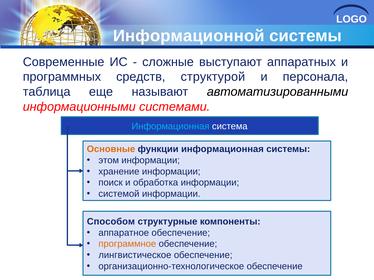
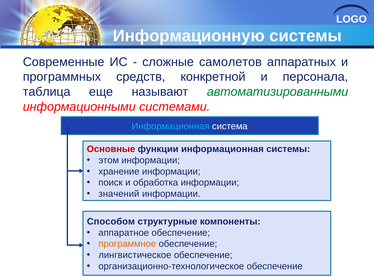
Информационной: Информационной -> Информационную (189, 36)
выступают: выступают -> самолетов (230, 62)
структурой: структурой -> конкретной (213, 77)
автоматизированными colour: black -> green (278, 92)
Основные colour: orange -> red (111, 149)
системой: системой -> значений (119, 194)
